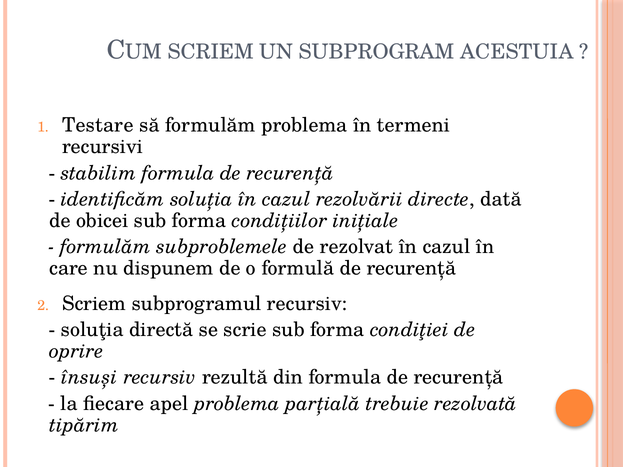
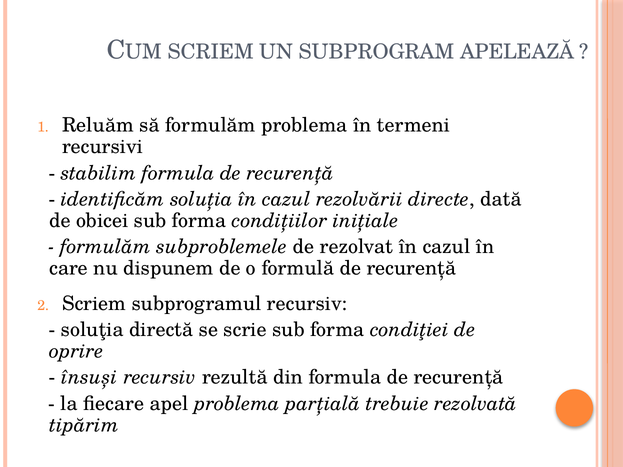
ACESTUIA: ACESTUIA -> APELEAZĂ (517, 52)
Testare: Testare -> Reluăm (98, 125)
